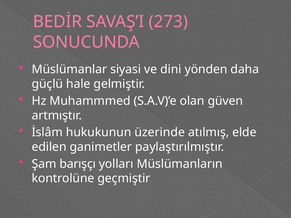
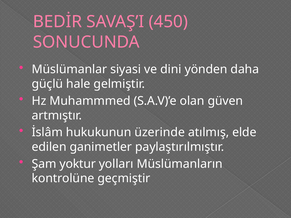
273: 273 -> 450 (168, 22)
barışçı: barışçı -> yoktur (78, 164)
